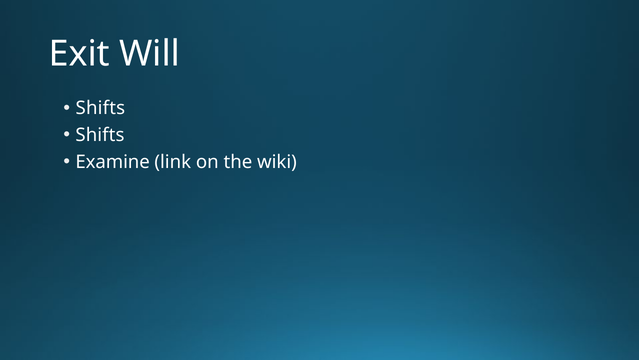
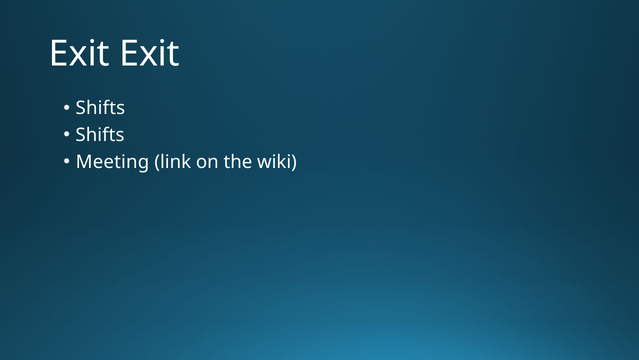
Exit Will: Will -> Exit (150, 54)
Examine: Examine -> Meeting (112, 162)
